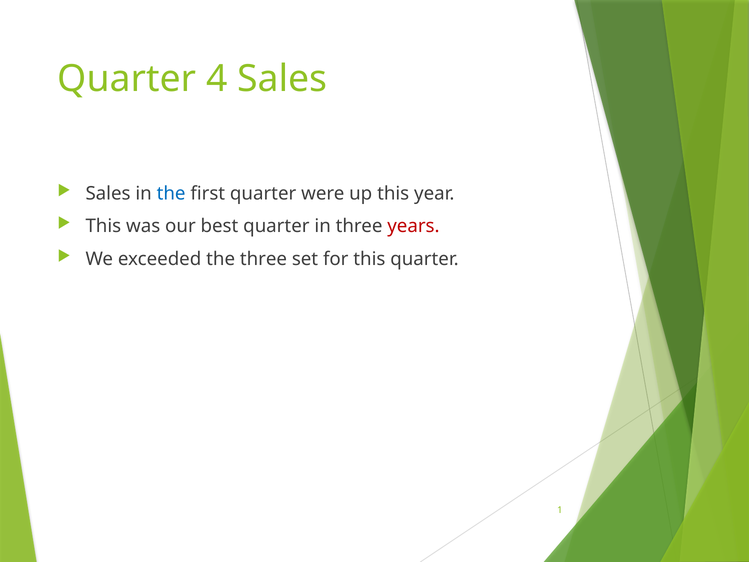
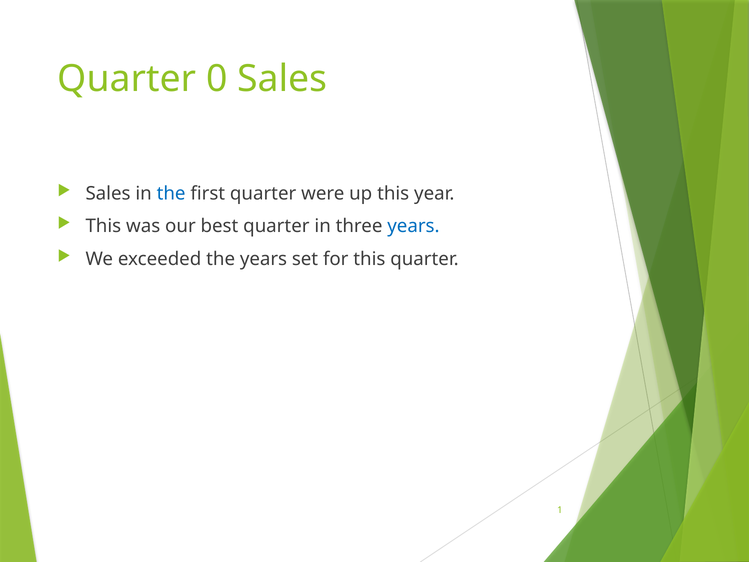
4: 4 -> 0 (217, 79)
years colour: red -> blue (413, 226)
the three: three -> years (263, 259)
